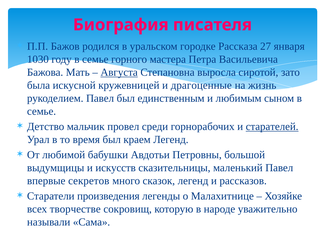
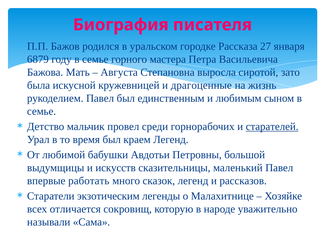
1030: 1030 -> 6879 (38, 59)
Августа underline: present -> none (119, 72)
секретов: секретов -> работать (89, 181)
произведения: произведения -> экзотическим (108, 196)
творчестве: творчестве -> отличается (75, 209)
